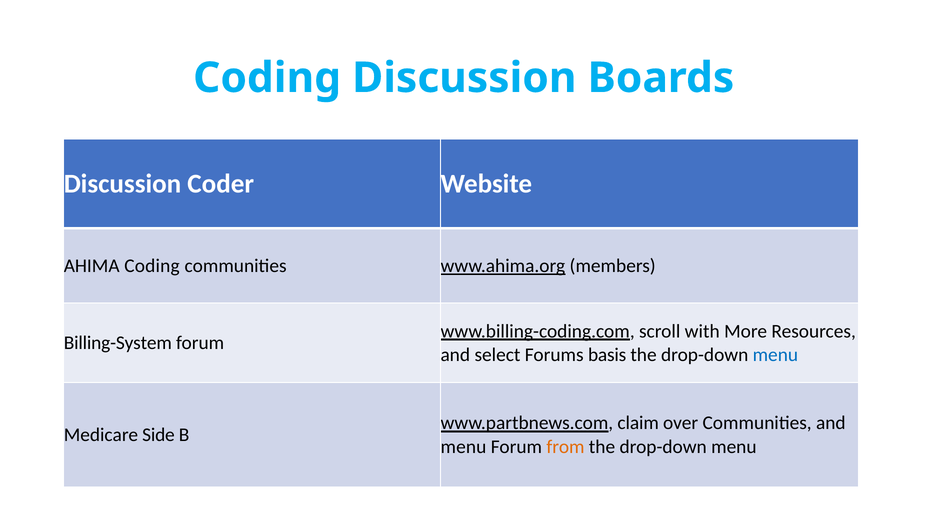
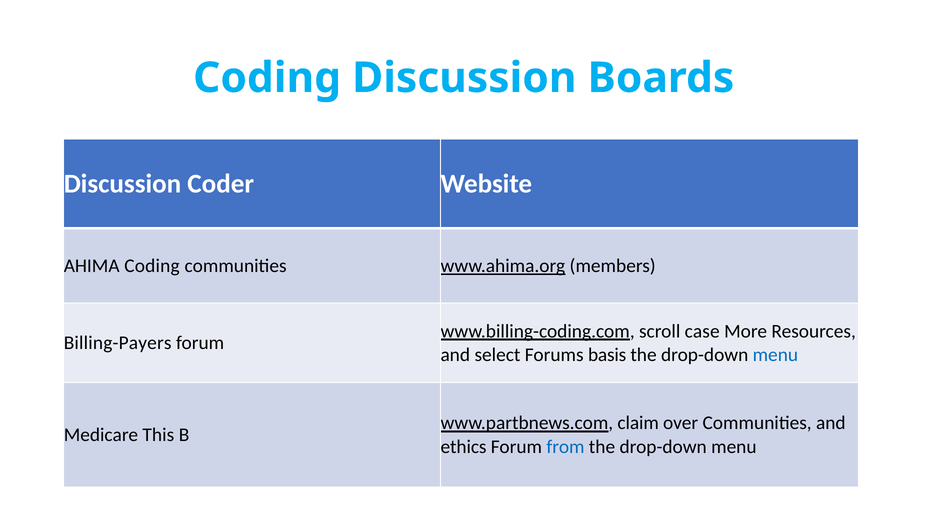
with: with -> case (702, 331)
Billing-System: Billing-System -> Billing-Payers (118, 343)
Side: Side -> This (158, 435)
menu: menu -> ethics (464, 447)
from colour: orange -> blue (565, 447)
